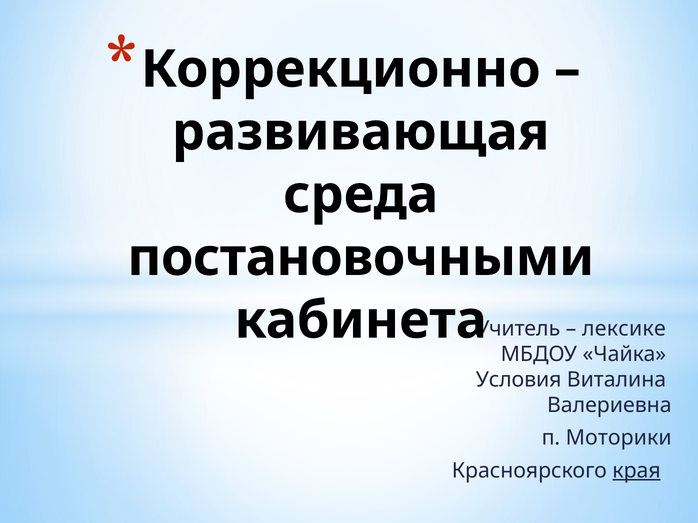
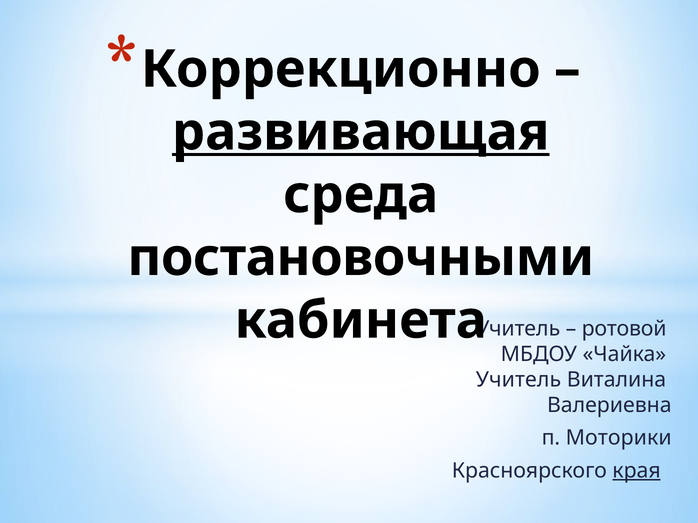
развивающая underline: none -> present (361, 132)
лексике: лексике -> ротовой (624, 329)
Условия: Условия -> Учитель (519, 380)
